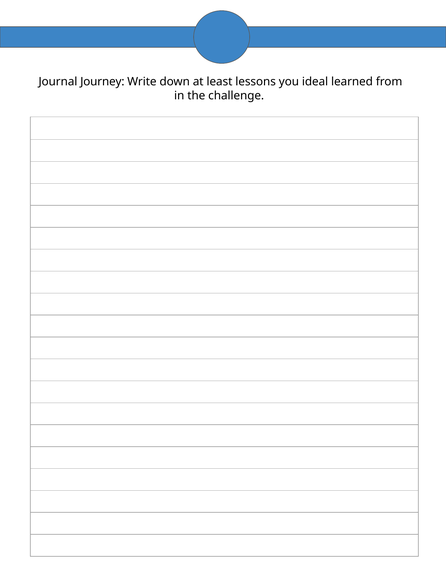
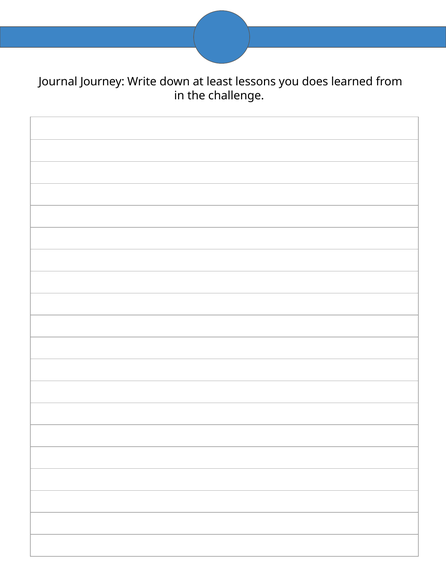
ideal: ideal -> does (315, 82)
